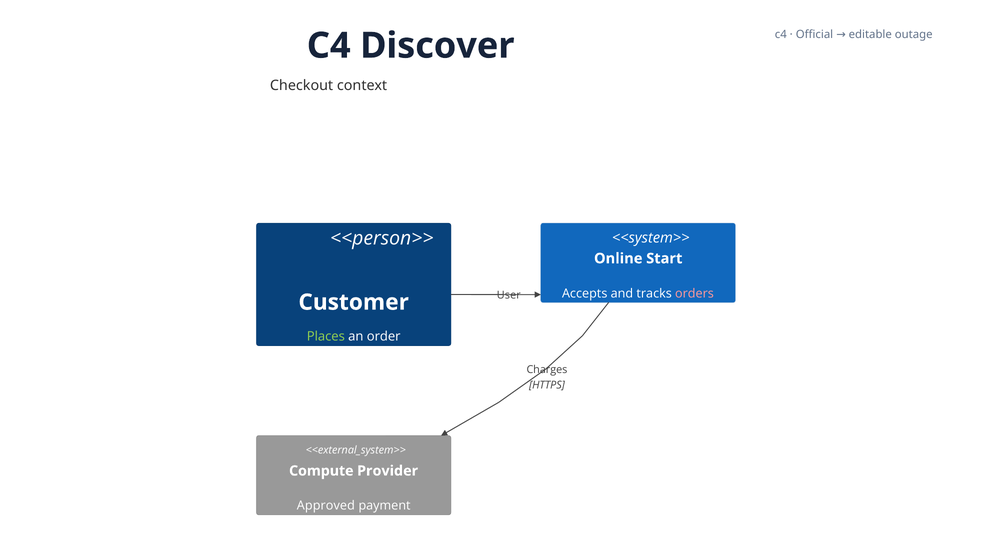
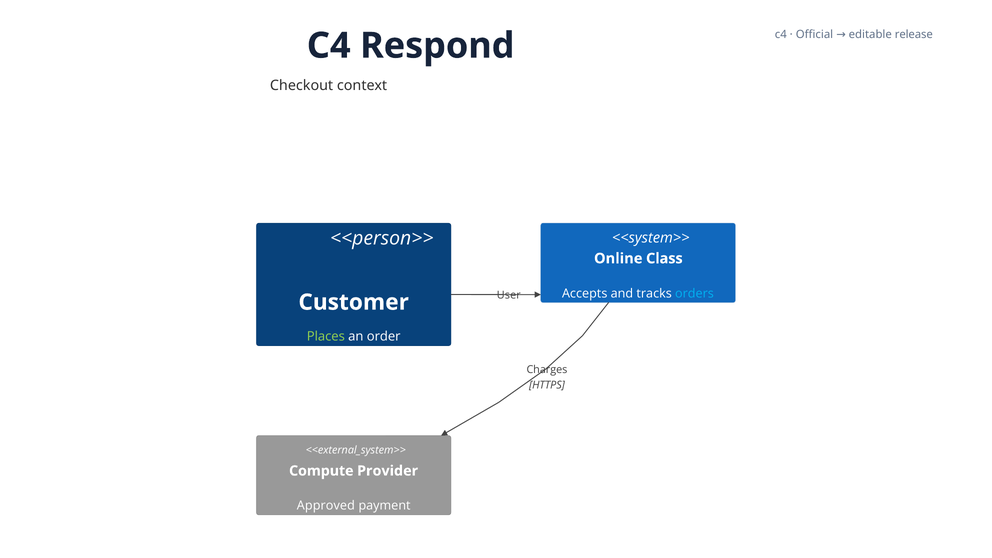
outage: outage -> release (914, 34)
Discover: Discover -> Respond (437, 46)
Start: Start -> Class (664, 258)
orders colour: pink -> light blue (694, 293)
